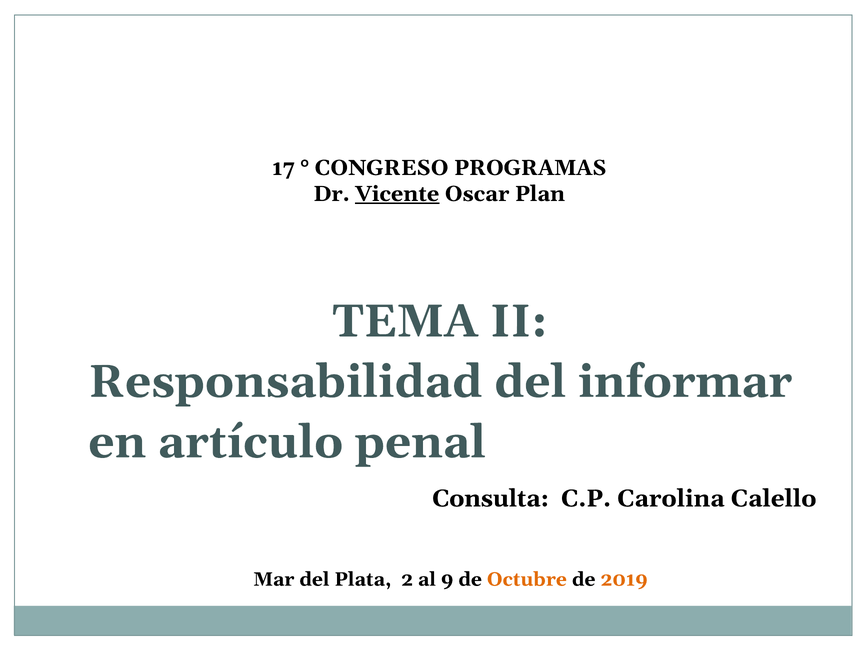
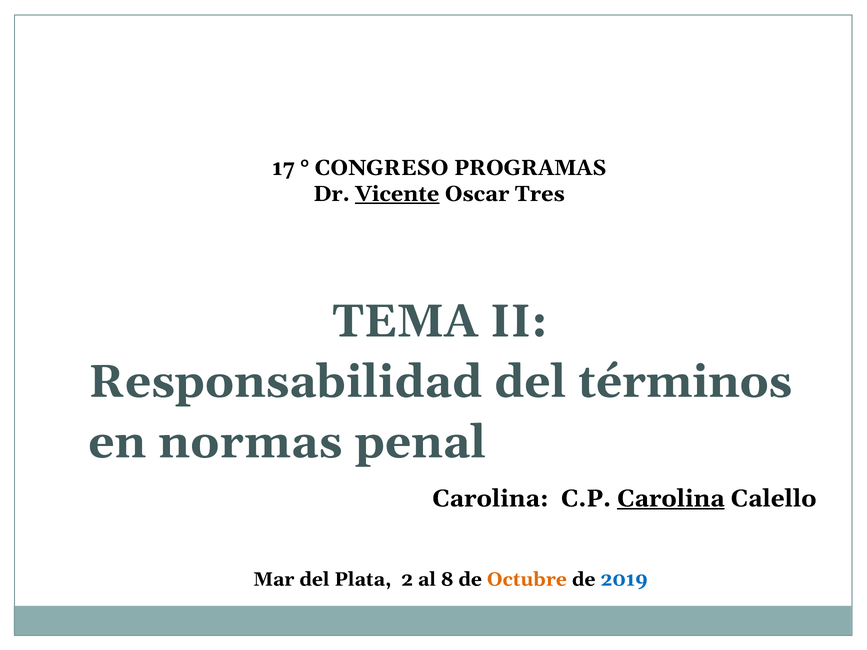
Plan: Plan -> Tres (540, 194)
informar: informar -> términos (685, 382)
artículo: artículo -> normas (250, 442)
Consulta: Consulta -> Carolina (491, 499)
Carolina underline: none -> present (671, 499)
9: 9 -> 8 (447, 580)
2019 colour: orange -> blue (624, 580)
